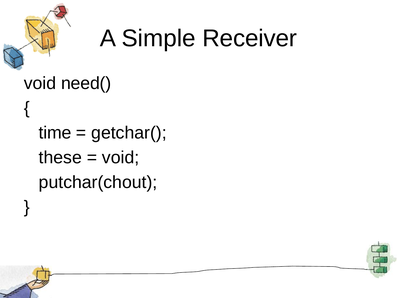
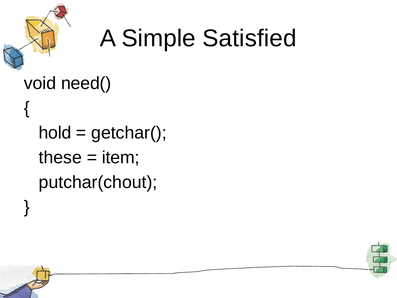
Receiver: Receiver -> Satisfied (249, 38)
time: time -> hold (55, 133)
void: void -> item (121, 157)
